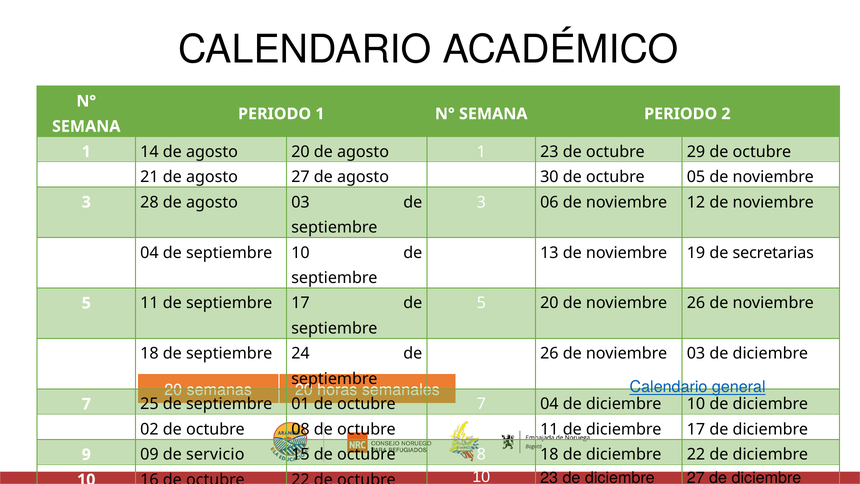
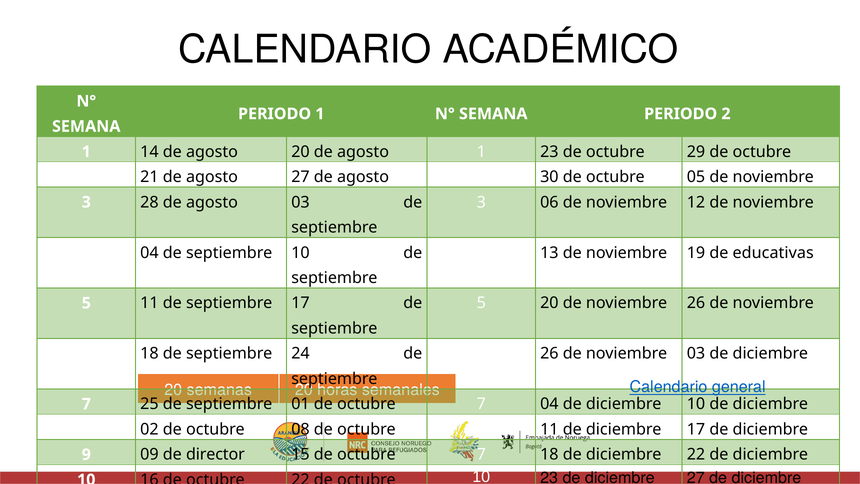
secretarias: secretarias -> educativas (773, 253)
servicio: servicio -> director (215, 454)
15 de octubre 8: 8 -> 7 (481, 454)
